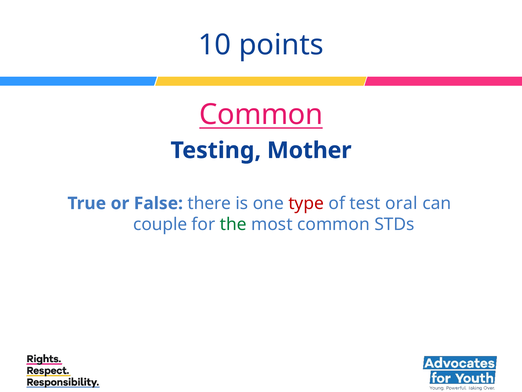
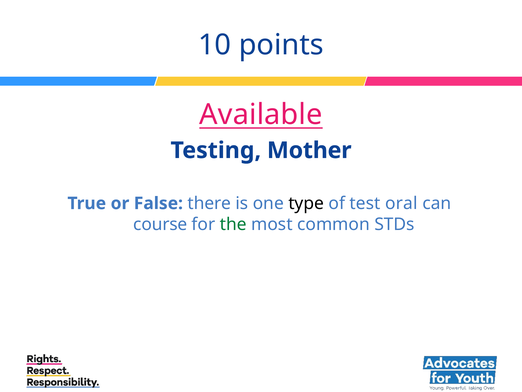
Common: Common -> Available (261, 115)
type colour: red -> black (306, 203)
couple: couple -> course (160, 224)
